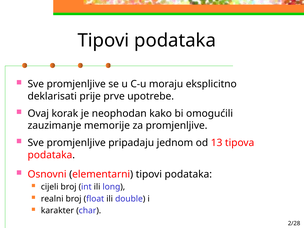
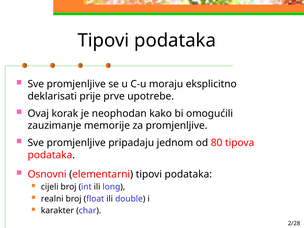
13: 13 -> 80 (217, 143)
